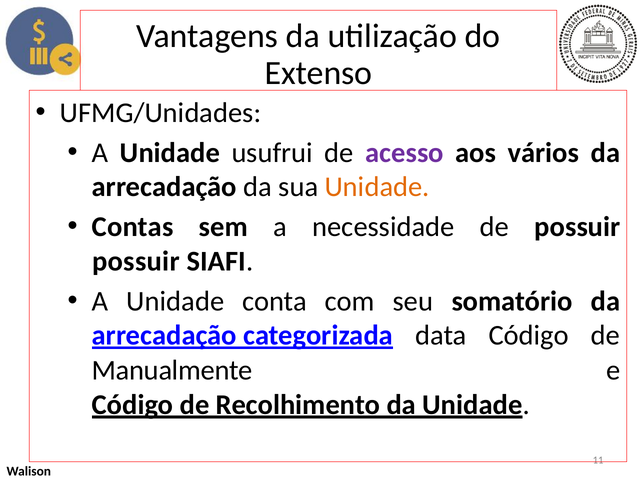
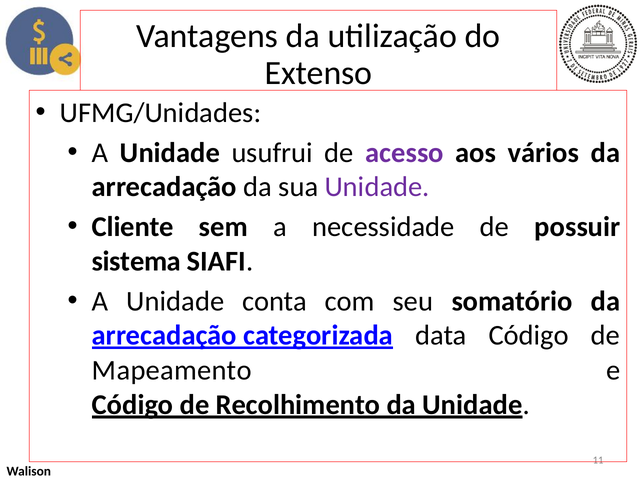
Unidade colour: orange -> purple (377, 187)
Contas: Contas -> Cliente (133, 227)
possuir: possuir -> sistema (136, 261)
Manualmente: Manualmente -> Mapeamento (172, 370)
